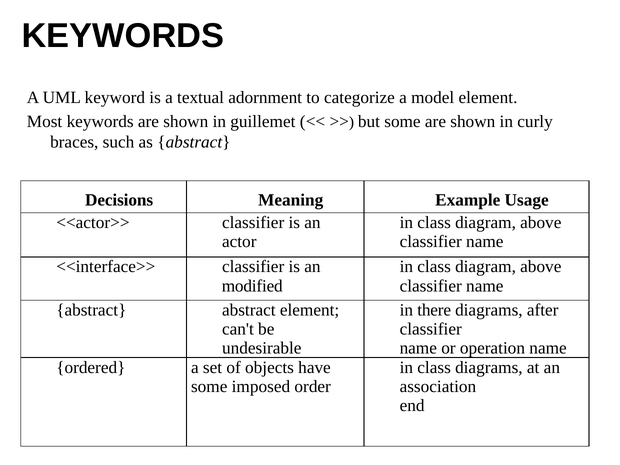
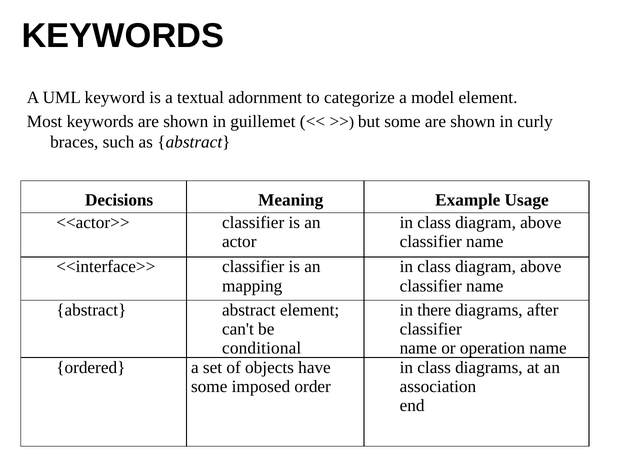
modified: modified -> mapping (252, 286)
undesirable: undesirable -> conditional (262, 348)
